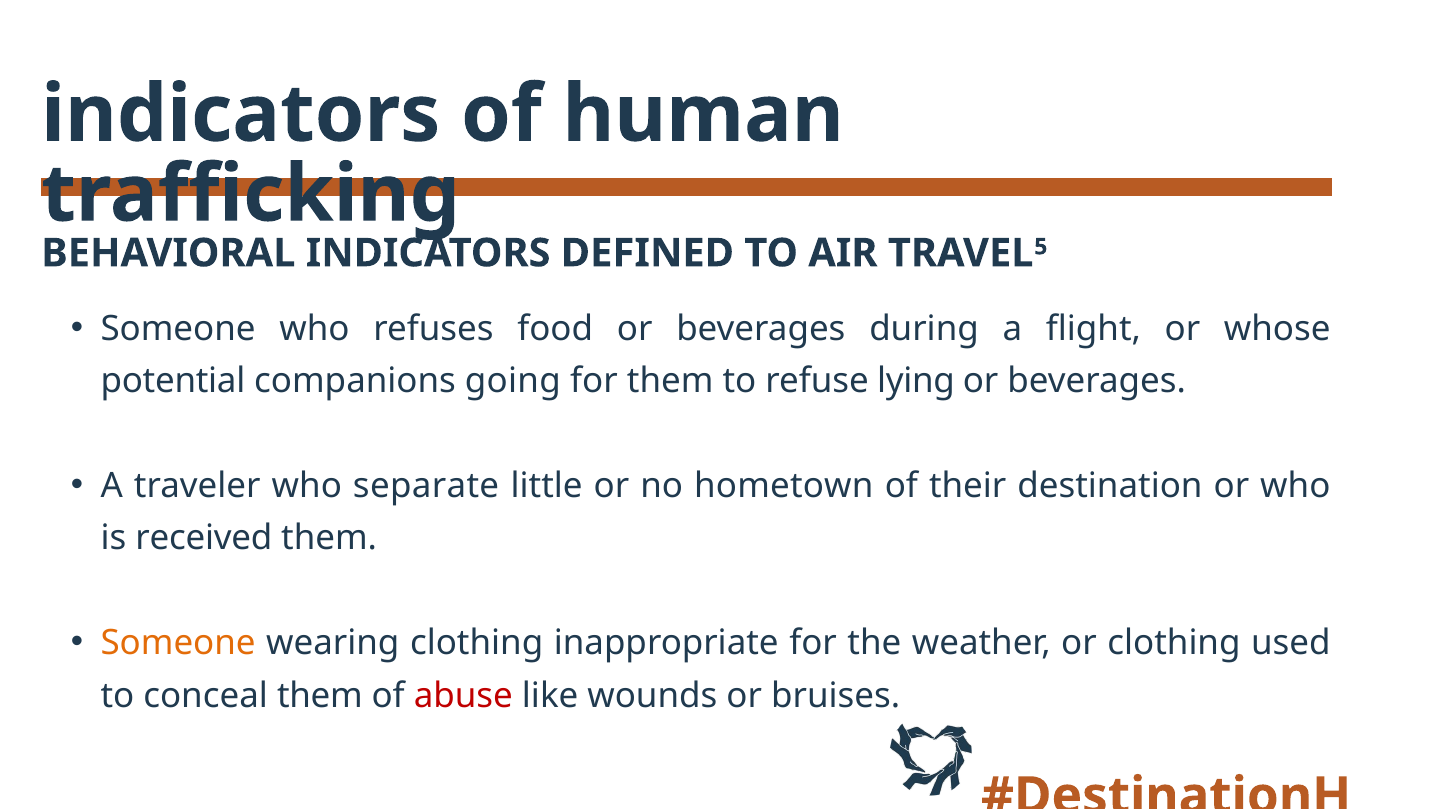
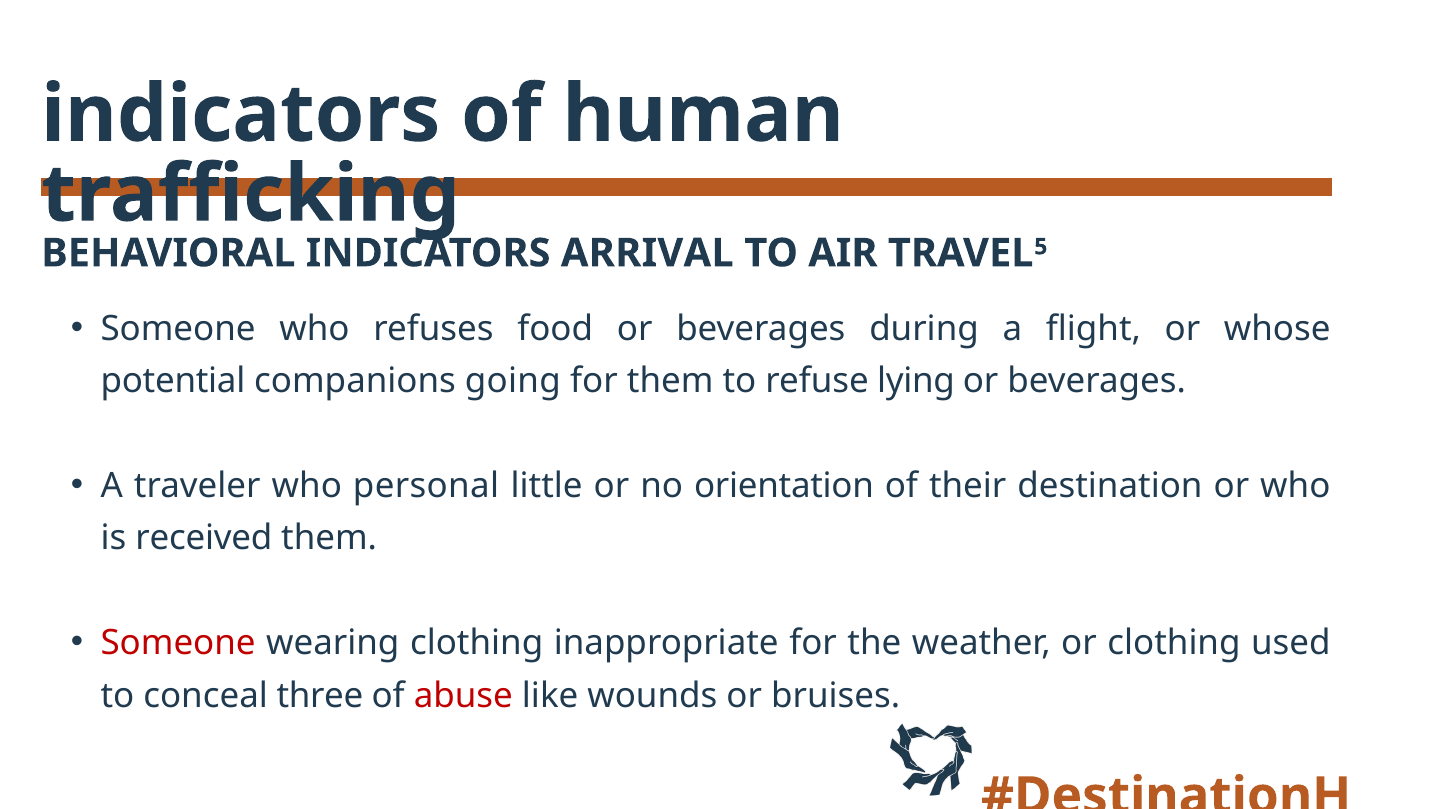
DEFINED: DEFINED -> ARRIVAL (647, 253)
separate: separate -> personal (426, 486)
hometown: hometown -> orientation (784, 486)
Someone colour: orange -> red (178, 643)
conceal them: them -> three (320, 695)
